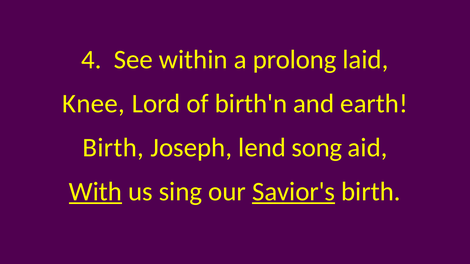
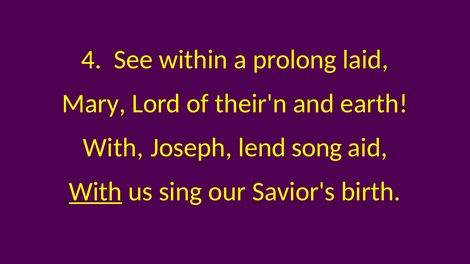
Knee: Knee -> Mary (94, 104)
birth'n: birth'n -> their'n (251, 104)
Birth: Birth -> With (113, 148)
Savior's underline: present -> none (294, 192)
